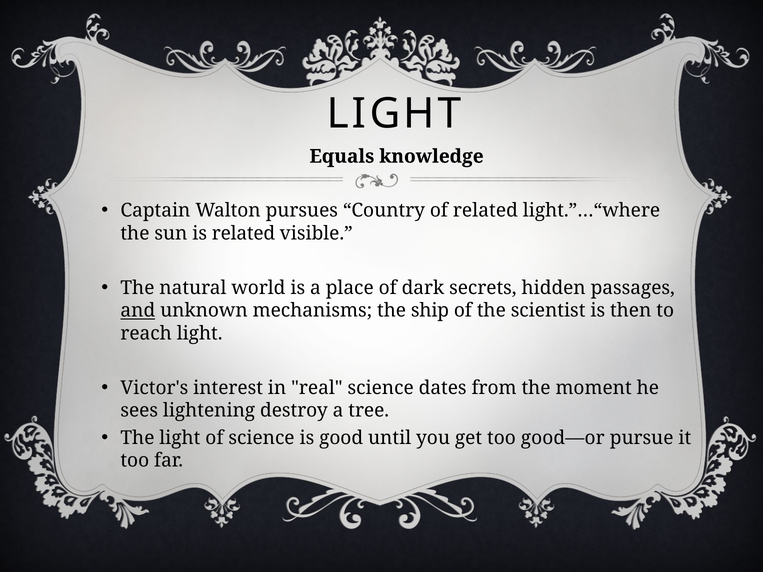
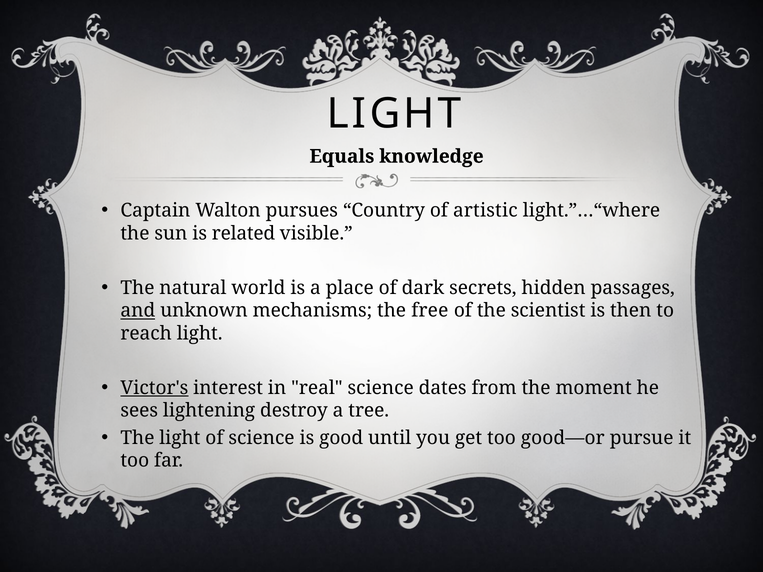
of related: related -> artistic (485, 211)
ship: ship -> free (430, 311)
Victor's underline: none -> present (154, 388)
